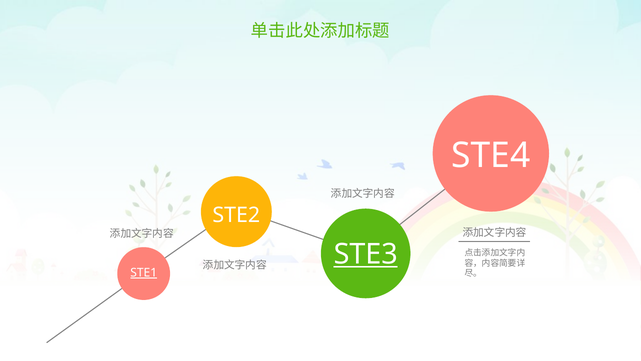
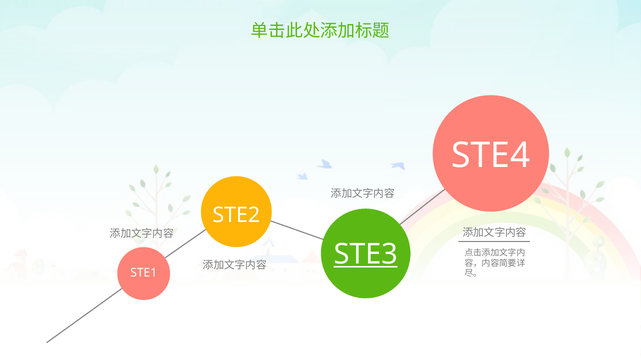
STE1 underline: present -> none (144, 273)
